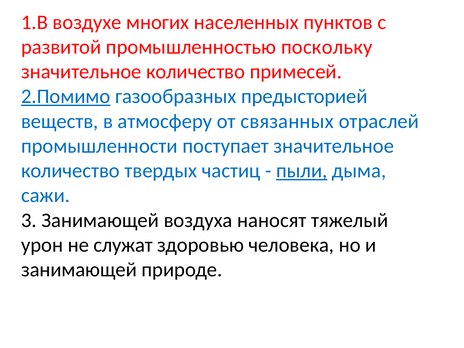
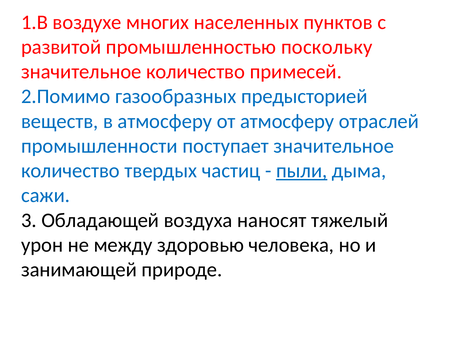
2.Помимо underline: present -> none (66, 96)
от связанных: связанных -> атмосферу (287, 121)
3 Занимающей: Занимающей -> Обладающей (100, 220)
служат: служат -> между (123, 245)
